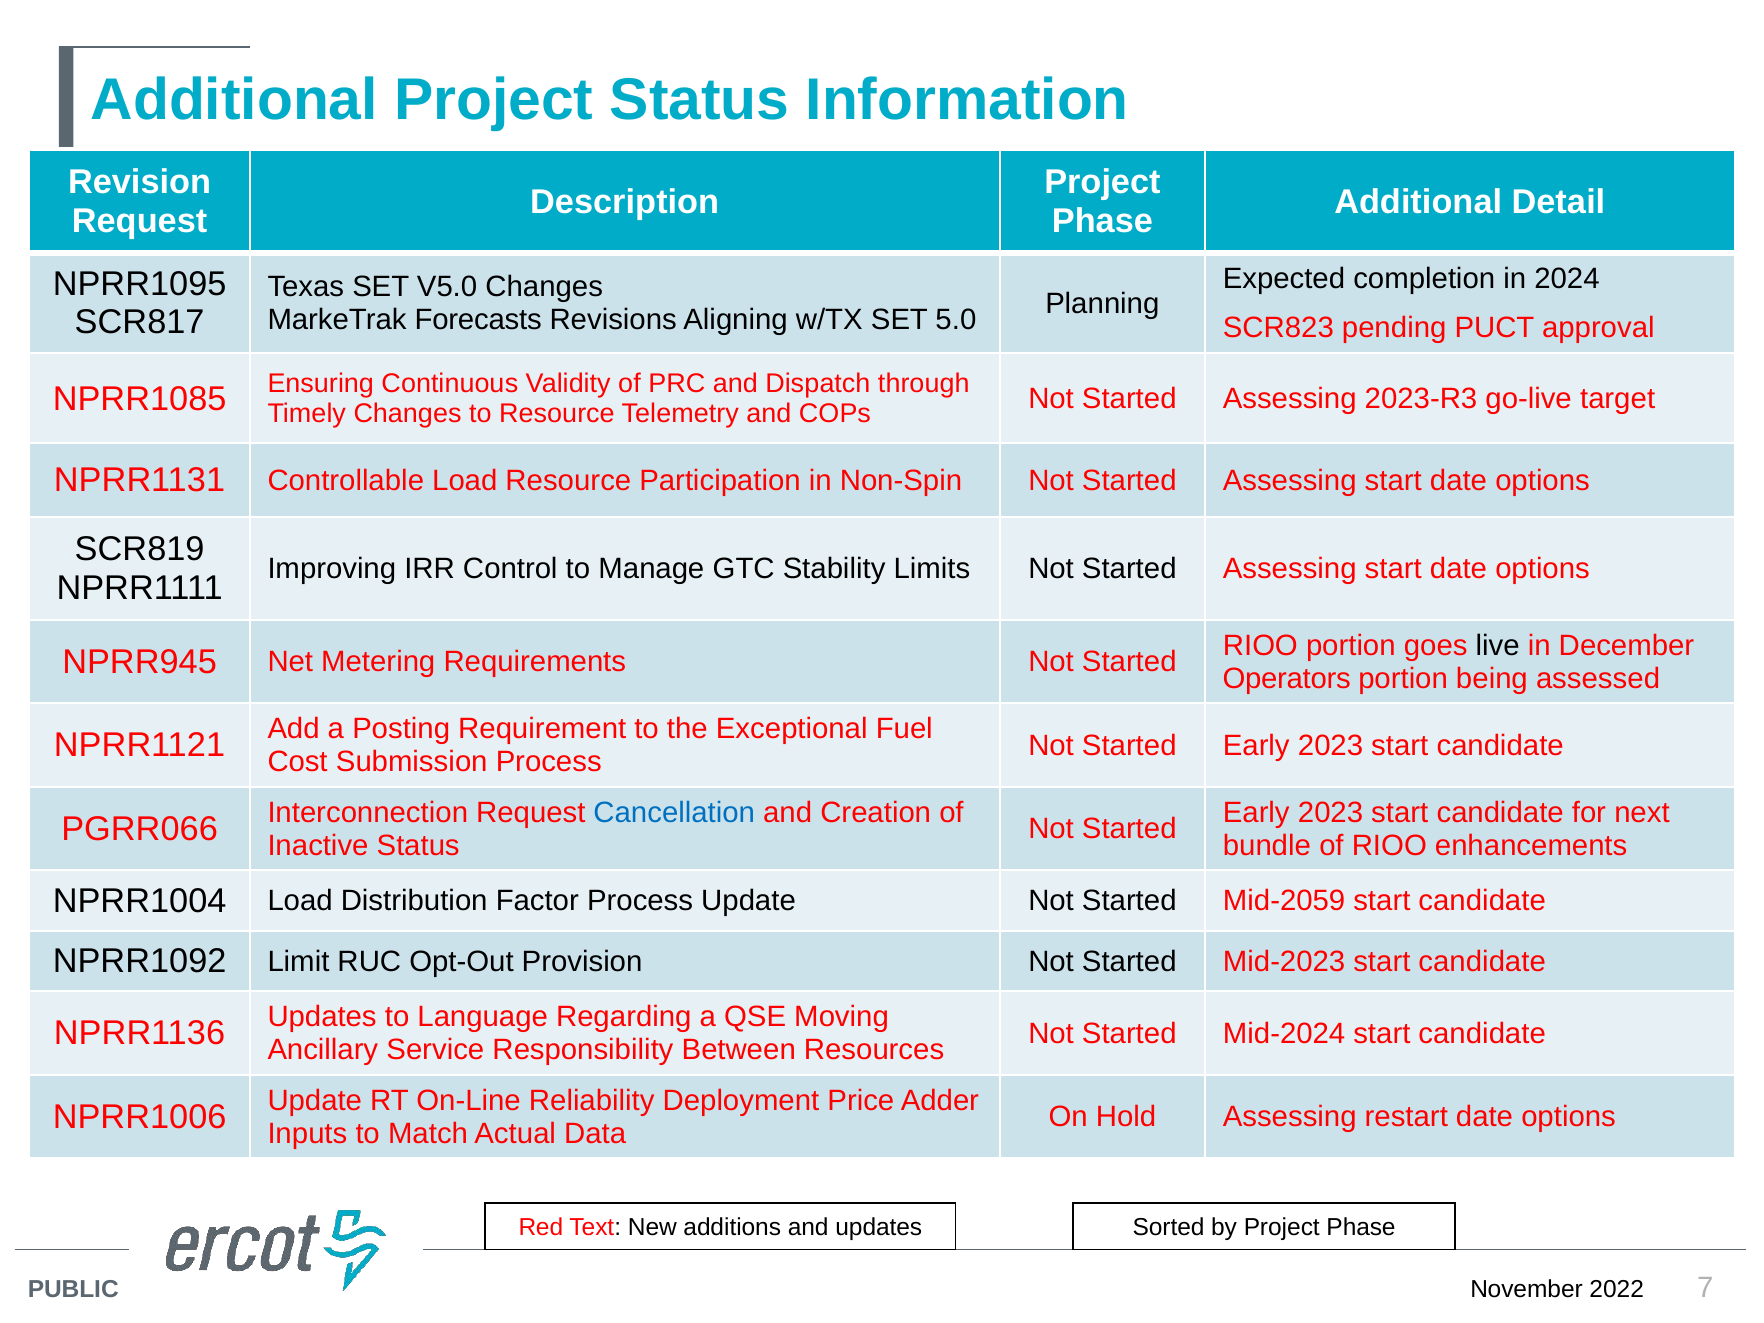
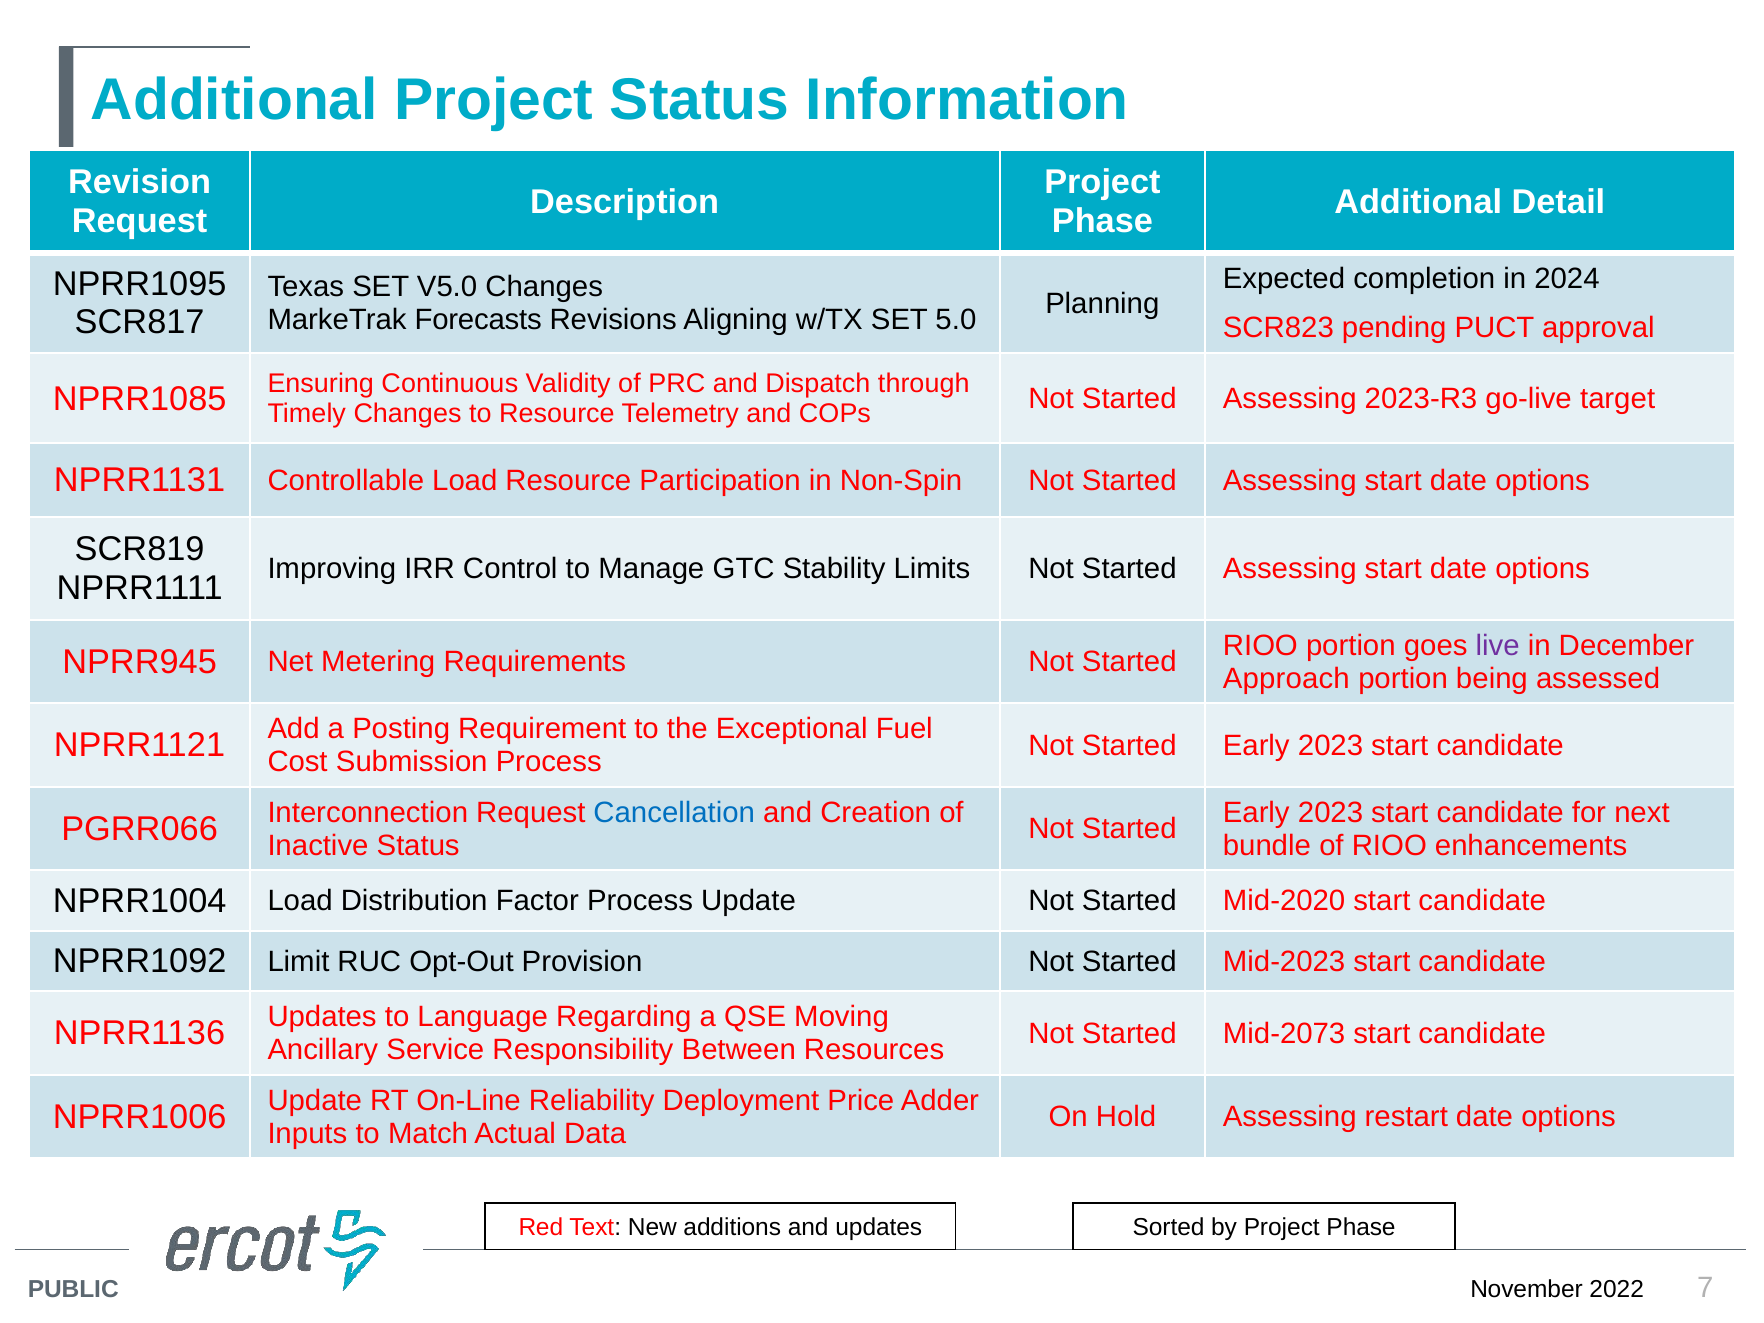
live colour: black -> purple (1498, 646)
Operators: Operators -> Approach (1286, 678)
Mid-2059: Mid-2059 -> Mid-2020 (1284, 901)
Mid-2024: Mid-2024 -> Mid-2073 (1284, 1034)
